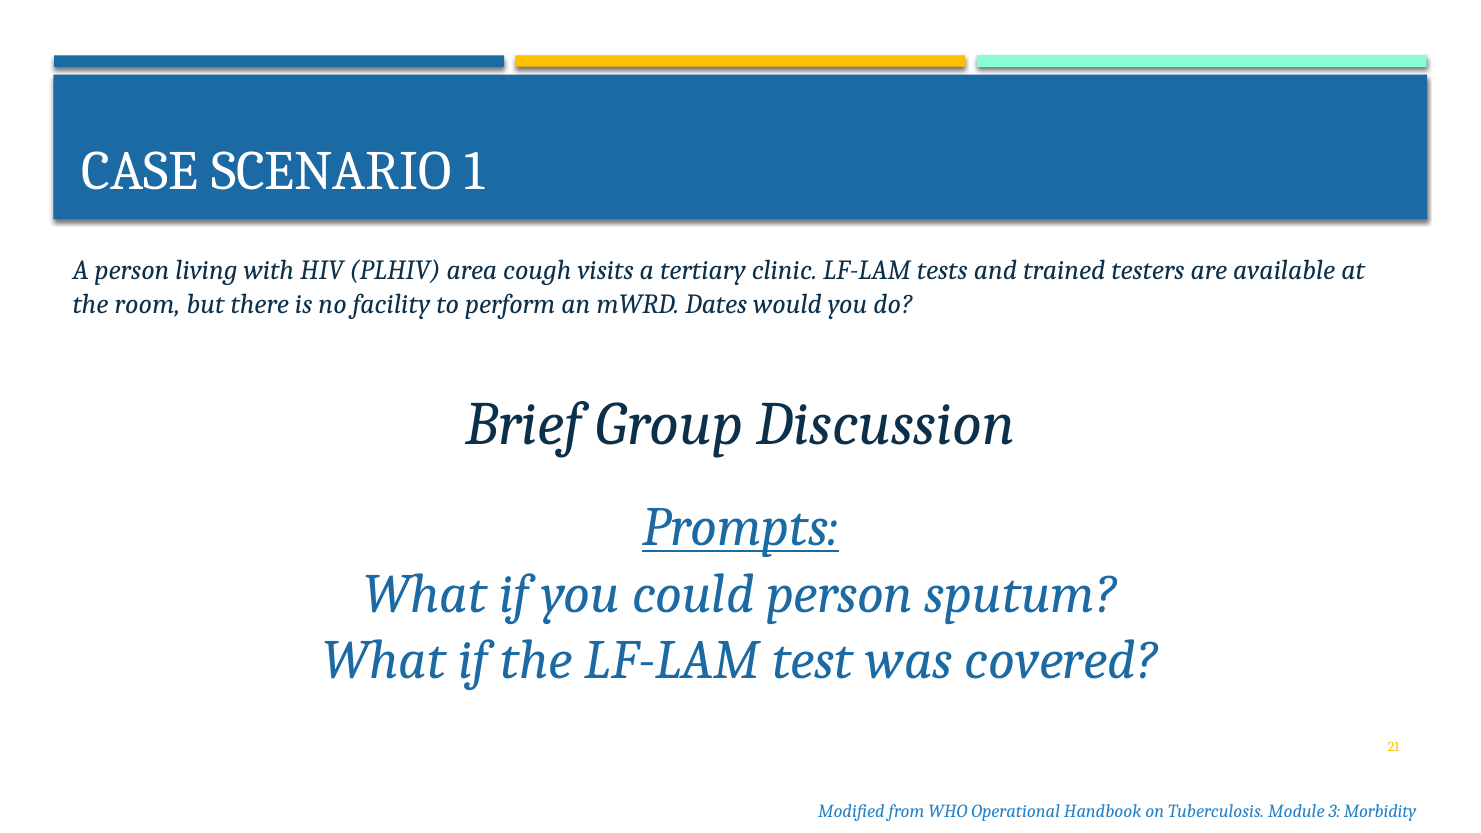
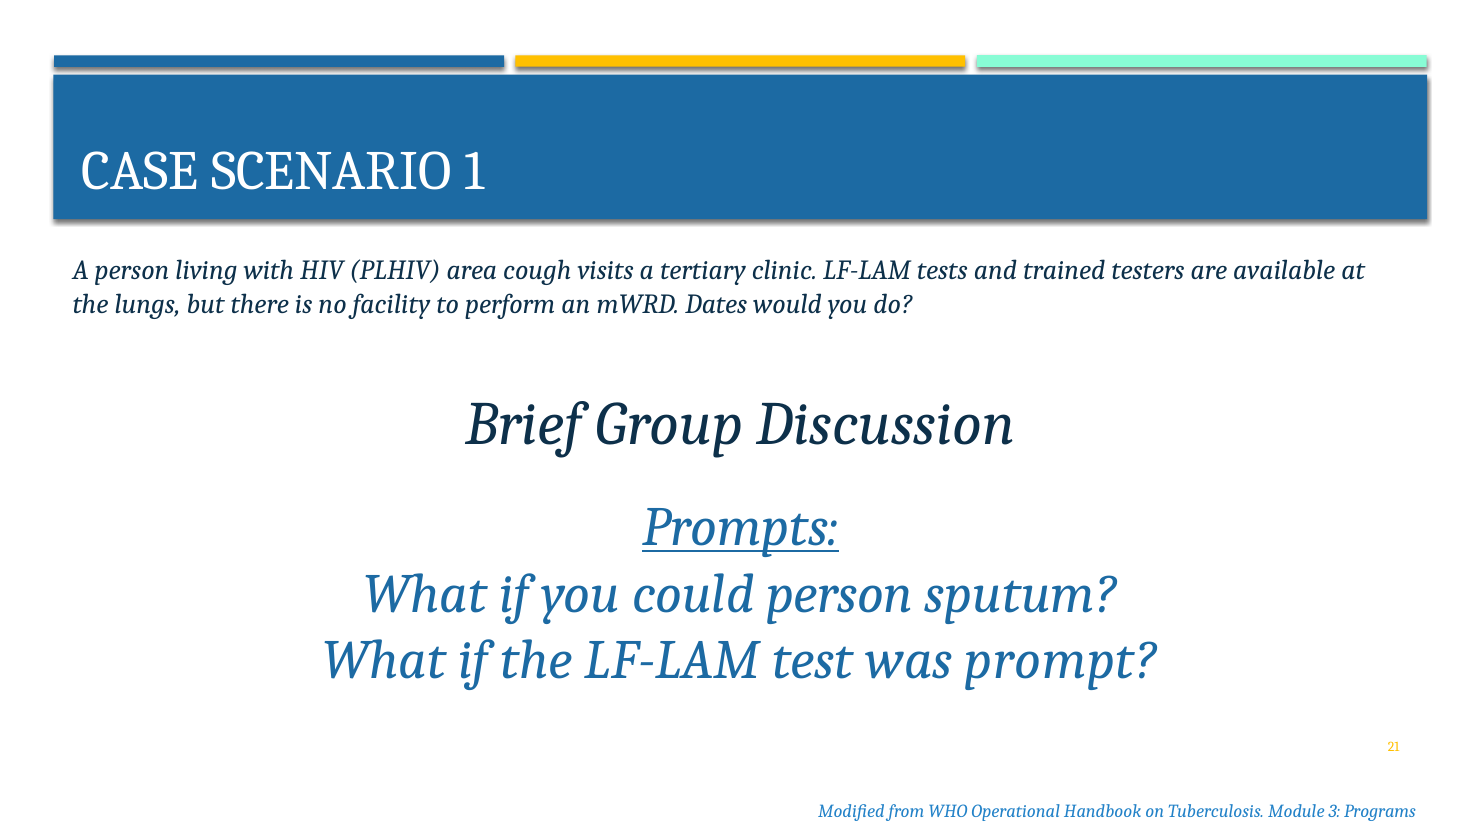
room: room -> lungs (148, 304)
covered: covered -> prompt (1061, 660)
Morbidity: Morbidity -> Programs (1380, 811)
